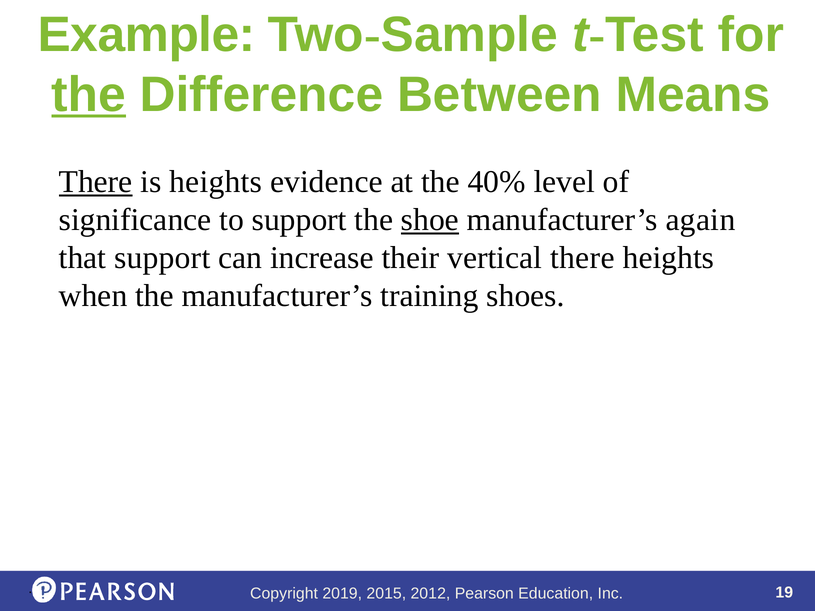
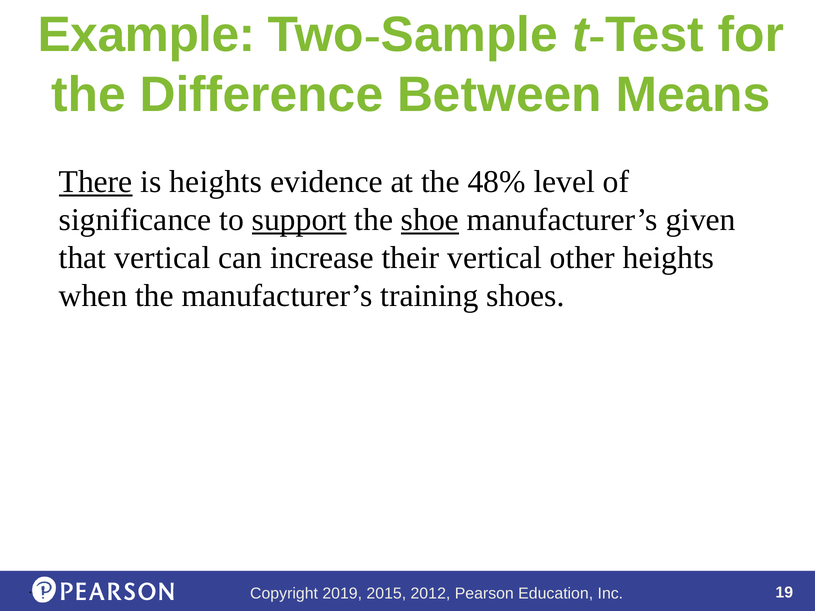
the underline: present -> none (89, 95)
40%: 40% -> 48% (497, 182)
support underline: none -> present (299, 220)
again: again -> given (701, 220)
that support: support -> vertical (162, 258)
vertical there: there -> other (582, 258)
